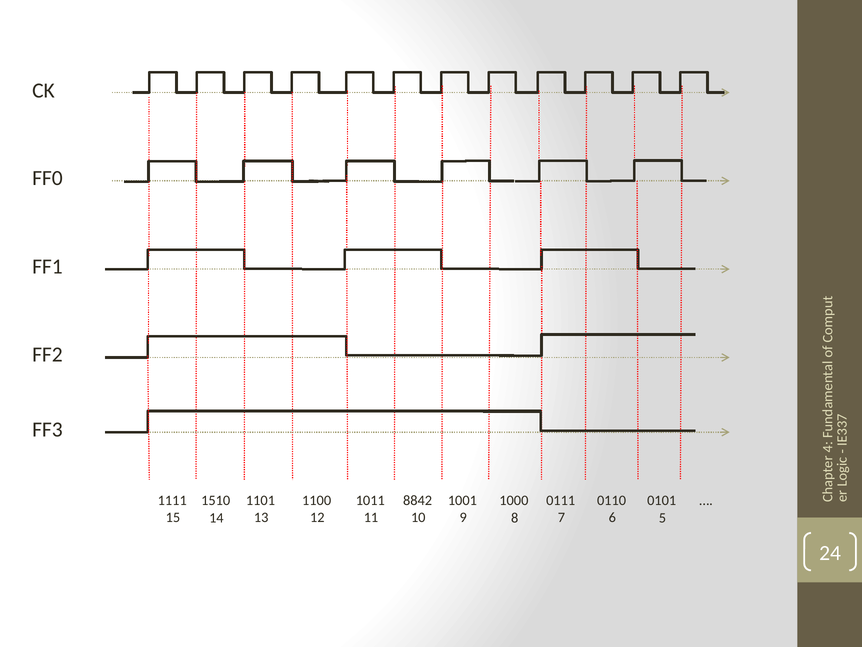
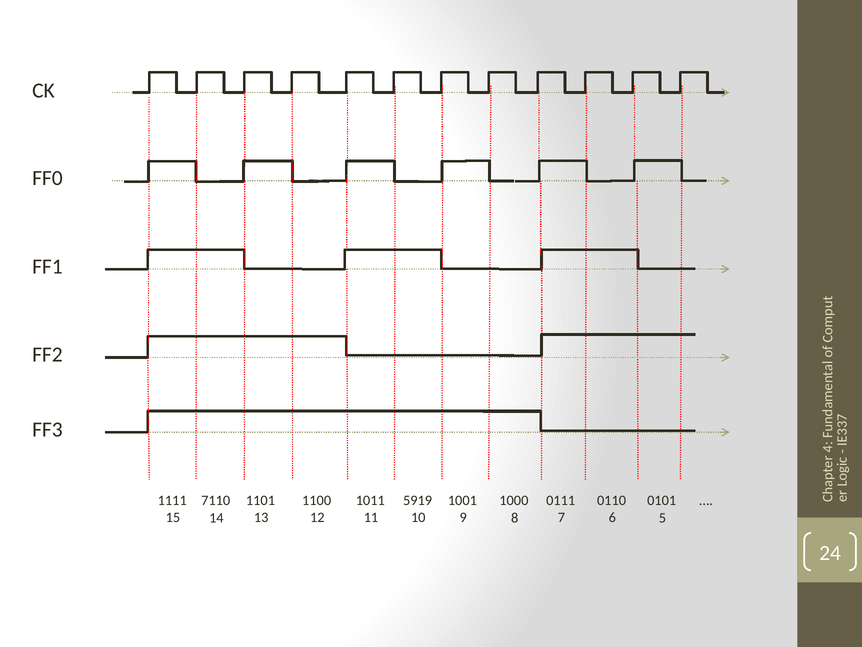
8842: 8842 -> 5919 (418, 500)
1510: 1510 -> 7110 (216, 500)
